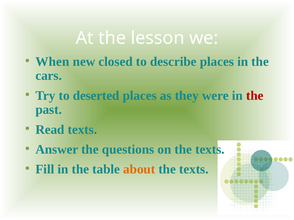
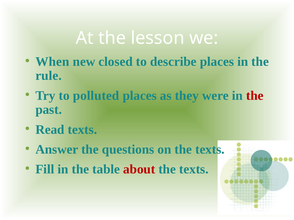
cars: cars -> rule (49, 76)
deserted: deserted -> polluted (96, 96)
about colour: orange -> red (139, 170)
